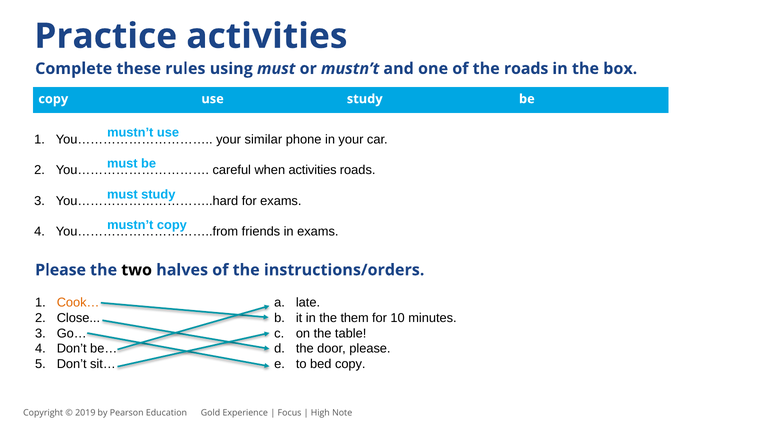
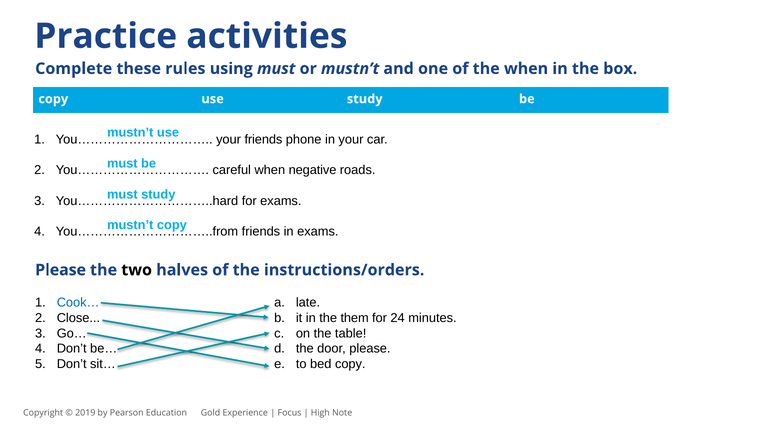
the roads: roads -> when (526, 69)
your similar: similar -> friends (263, 140)
when activities: activities -> negative (313, 170)
Cook… colour: orange -> blue (78, 303)
10: 10 -> 24 (398, 318)
